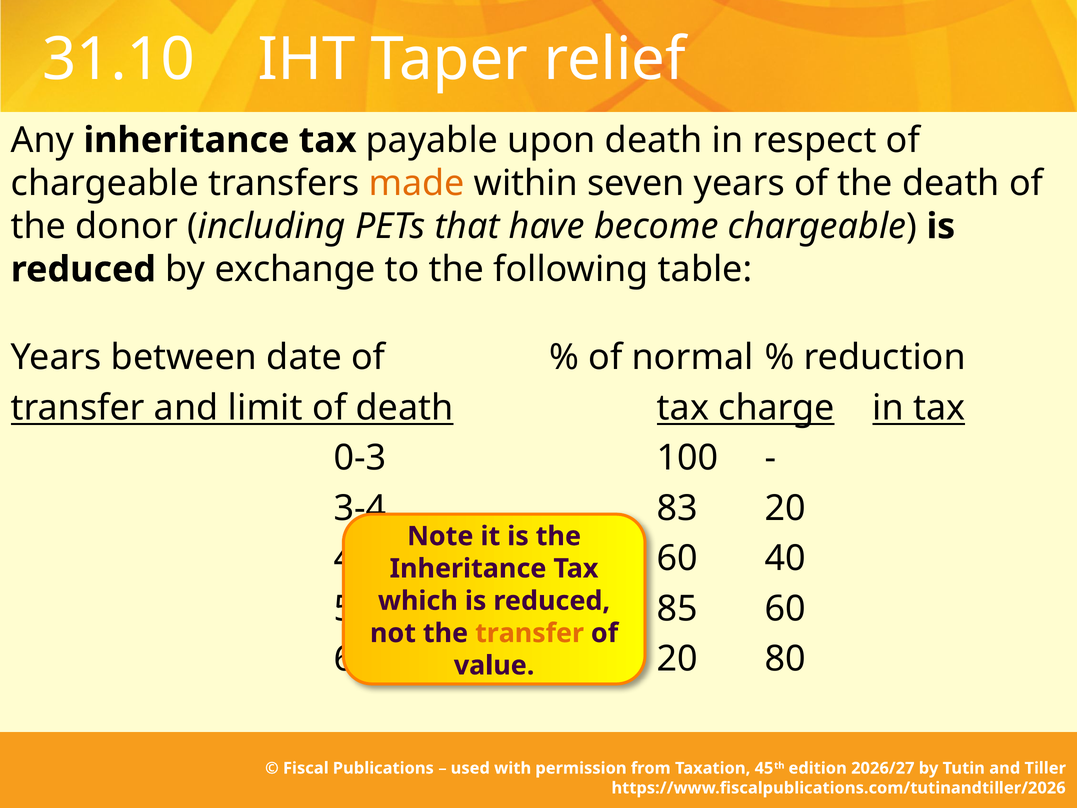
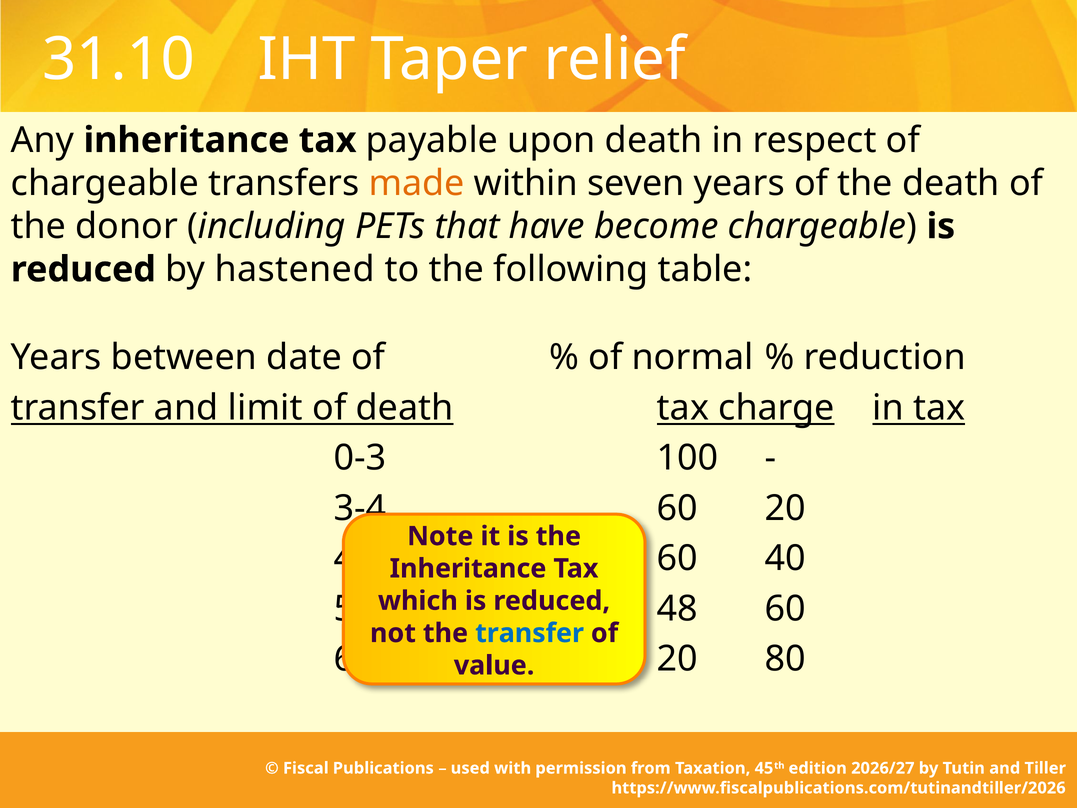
exchange: exchange -> hastened (295, 269)
83: 83 -> 60 (677, 508)
85: 85 -> 48 (677, 609)
transfer colour: orange -> blue (530, 633)
